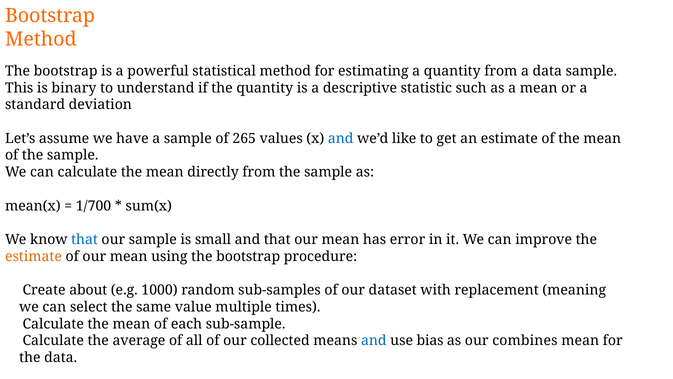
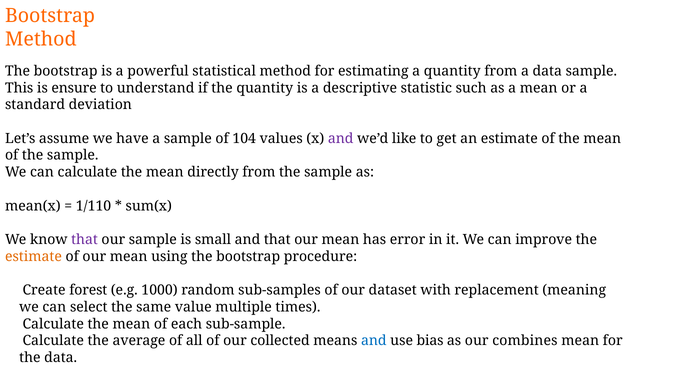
binary: binary -> ensure (74, 88)
265: 265 -> 104 (244, 138)
and colour: blue -> purple (341, 138)
1/700: 1/700 -> 1/110 (93, 206)
that colour: blue -> purple (85, 239)
about: about -> forest (88, 290)
